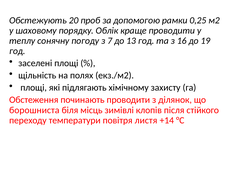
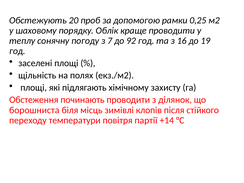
13: 13 -> 92 (131, 41)
листя: листя -> партії (146, 120)
